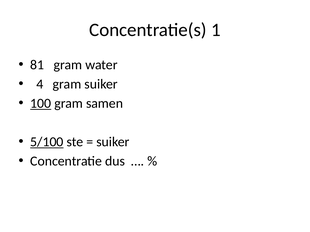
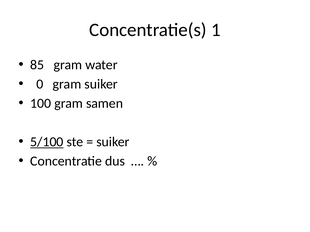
81: 81 -> 85 (37, 65)
4: 4 -> 0 (40, 84)
100 underline: present -> none (41, 104)
